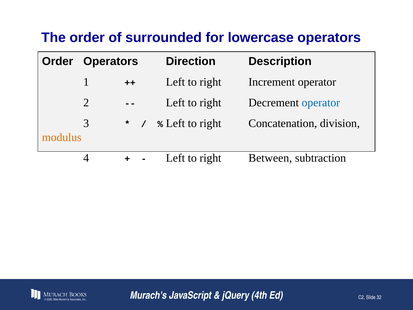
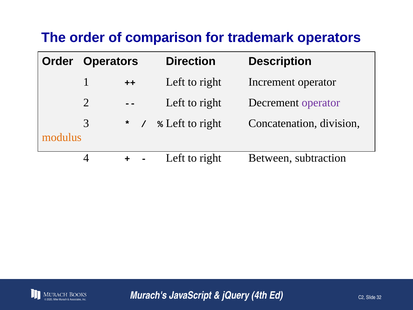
surrounded: surrounded -> comparison (164, 38)
lowercase: lowercase -> trademark (261, 38)
operator colour: blue -> purple (321, 103)
